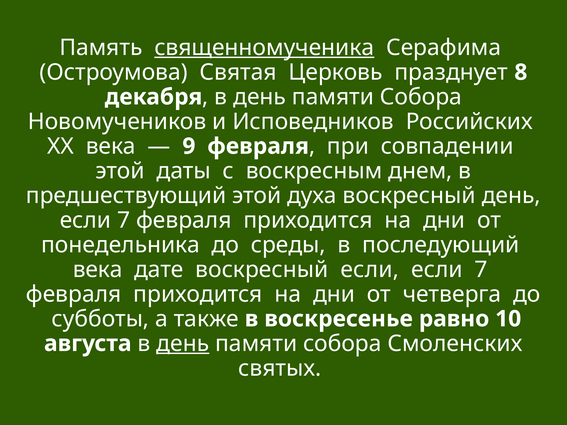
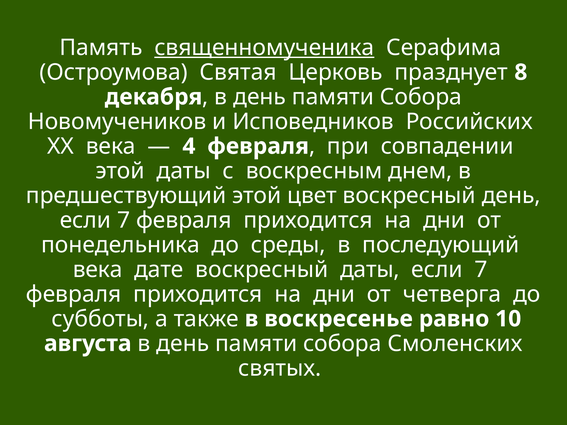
9: 9 -> 4 (189, 146)
духа: духа -> цвет (312, 196)
воскресный если: если -> даты (370, 270)
день underline: present -> none (183, 344)
